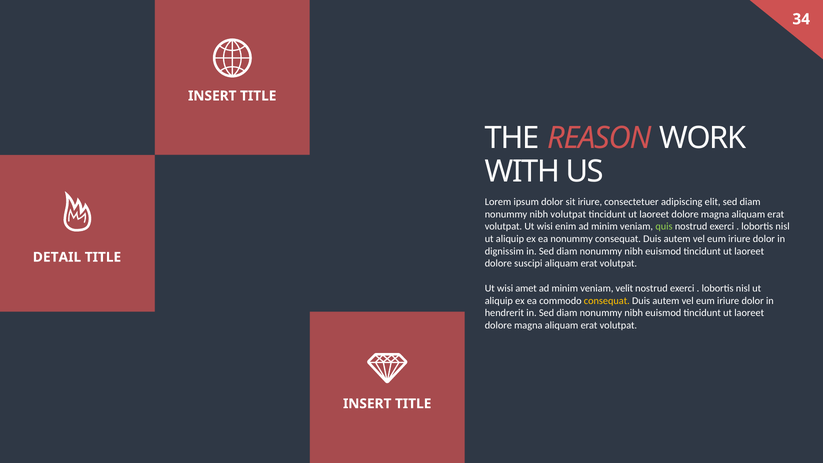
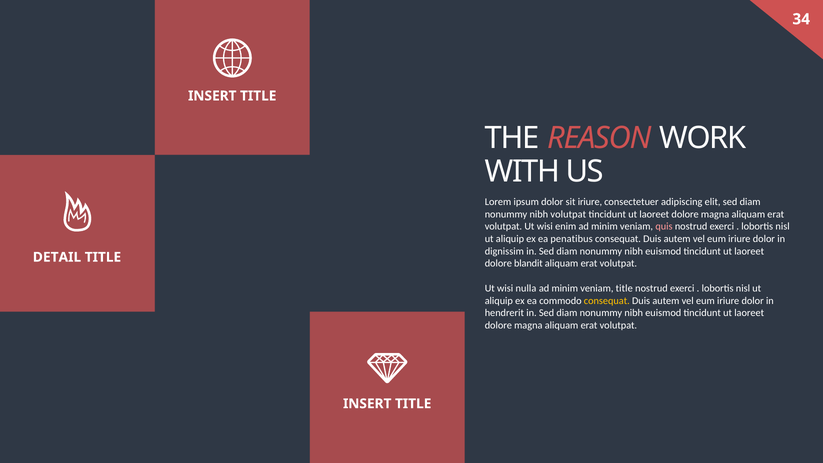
quis colour: light green -> pink (664, 227)
ea nonummy: nonummy -> penatibus (572, 239)
suscipi: suscipi -> blandit (528, 264)
amet: amet -> nulla (526, 288)
veniam velit: velit -> title (624, 288)
